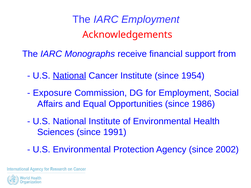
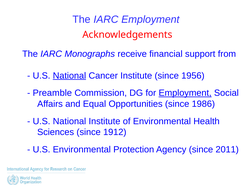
1954: 1954 -> 1956 (193, 76)
Exposure: Exposure -> Preamble (52, 93)
Employment underline: none -> present (185, 93)
1991: 1991 -> 1912 (115, 132)
2002: 2002 -> 2011 (227, 150)
